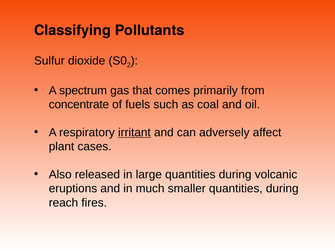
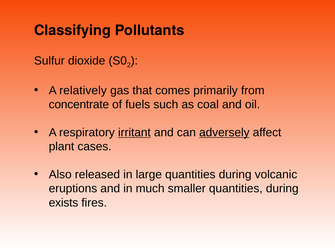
spectrum: spectrum -> relatively (83, 91)
adversely underline: none -> present (224, 133)
reach: reach -> exists (64, 203)
